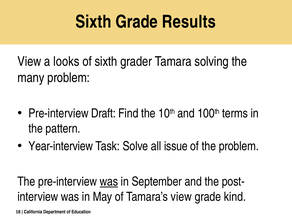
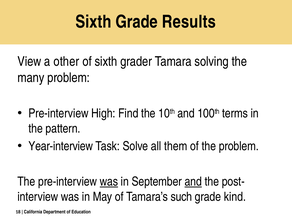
looks: looks -> other (66, 62)
Draft: Draft -> High (103, 113)
issue: issue -> them (176, 146)
and underline: none -> present (193, 182)
Tamara’s view: view -> such (181, 197)
